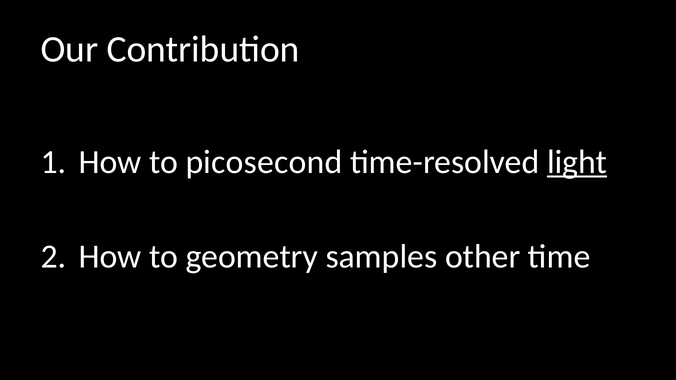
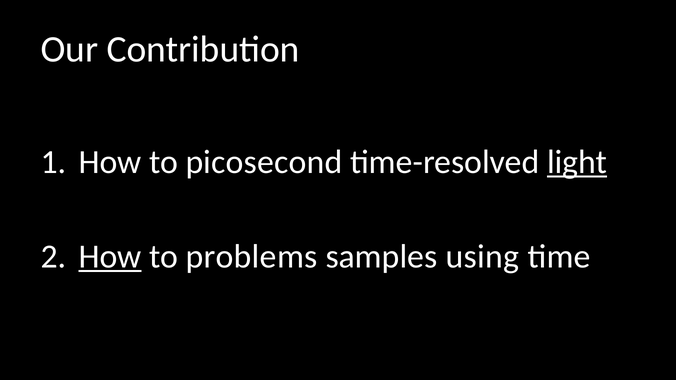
How underline: none -> present (110, 257)
geometry: geometry -> problems (252, 257)
other: other -> using (483, 257)
